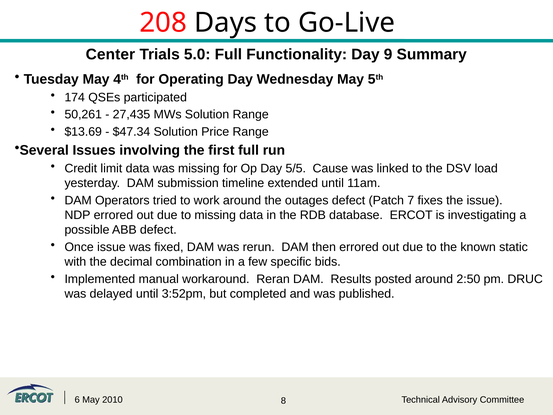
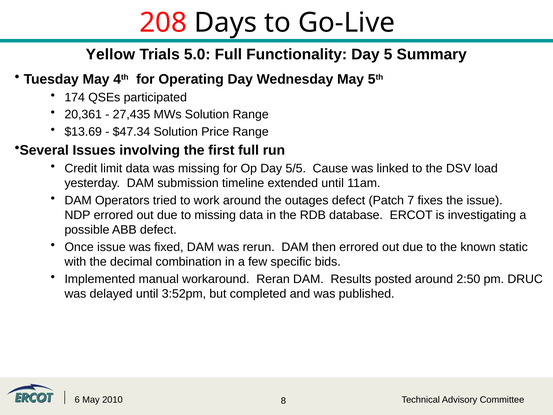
Center: Center -> Yellow (110, 54)
9: 9 -> 5 (388, 54)
50,261: 50,261 -> 20,361 (83, 115)
